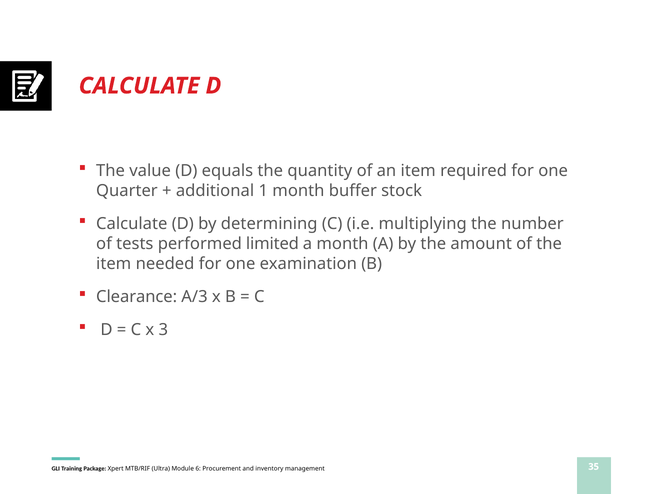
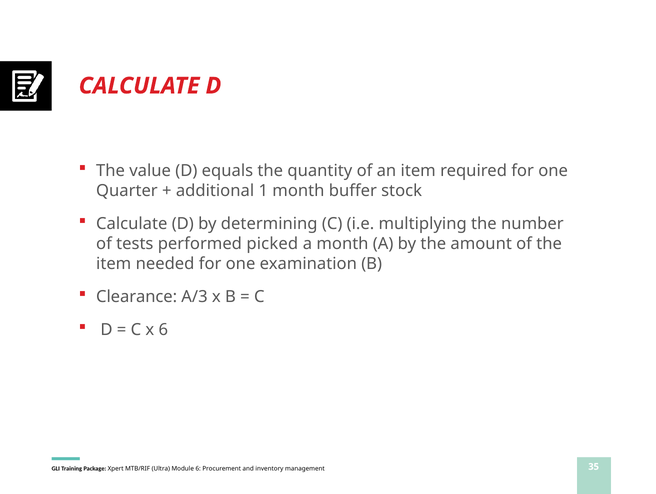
limited: limited -> picked (272, 244)
x 3: 3 -> 6 (163, 330)
